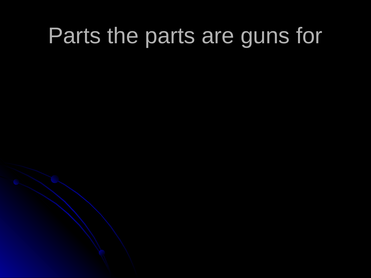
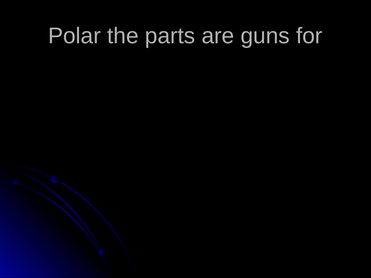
Parts: Parts -> Polar (74, 36)
